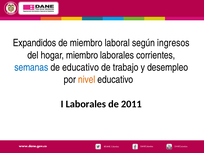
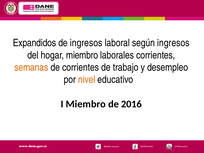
de miembro: miembro -> ingresos (86, 43)
semanas colour: blue -> orange (31, 67)
de educativo: educativo -> corrientes (81, 67)
I Laborales: Laborales -> Miembro (86, 104)
2011: 2011 -> 2016 (131, 104)
